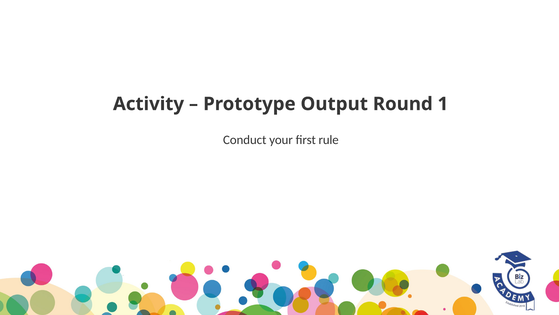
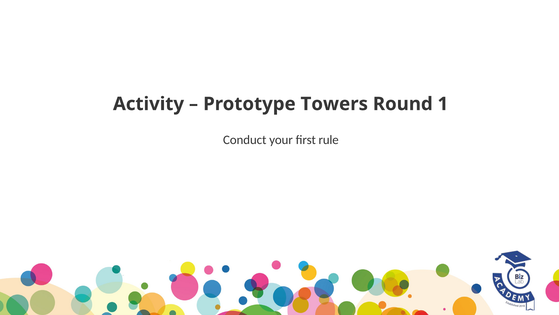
Output: Output -> Towers (334, 104)
